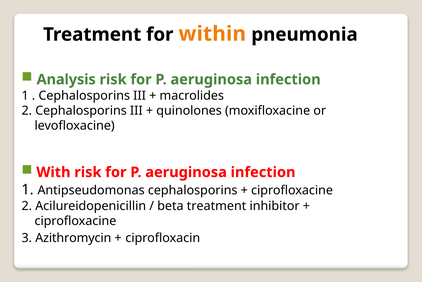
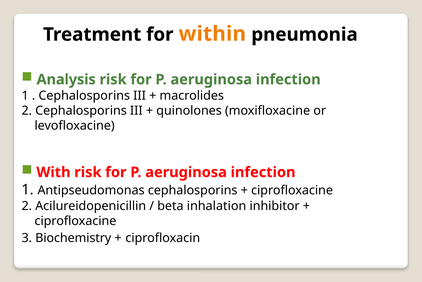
beta treatment: treatment -> inhalation (217, 206)
Azithromycin: Azithromycin -> Biochemistry (73, 238)
